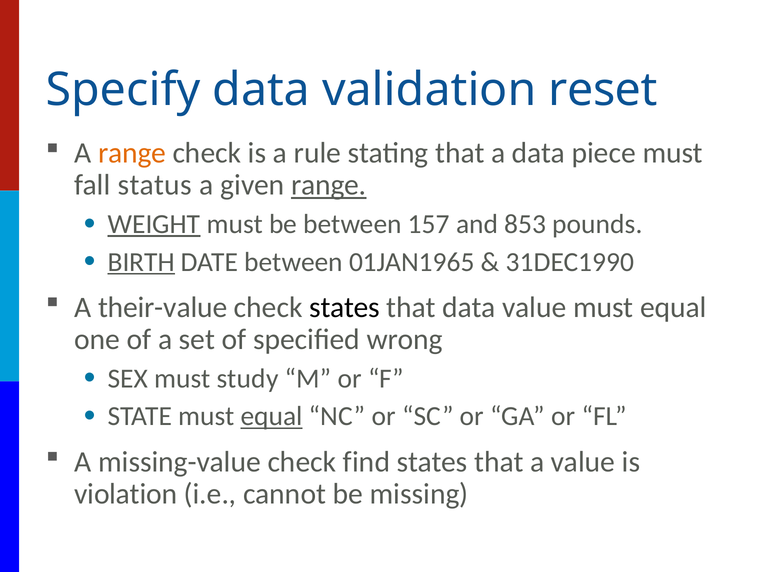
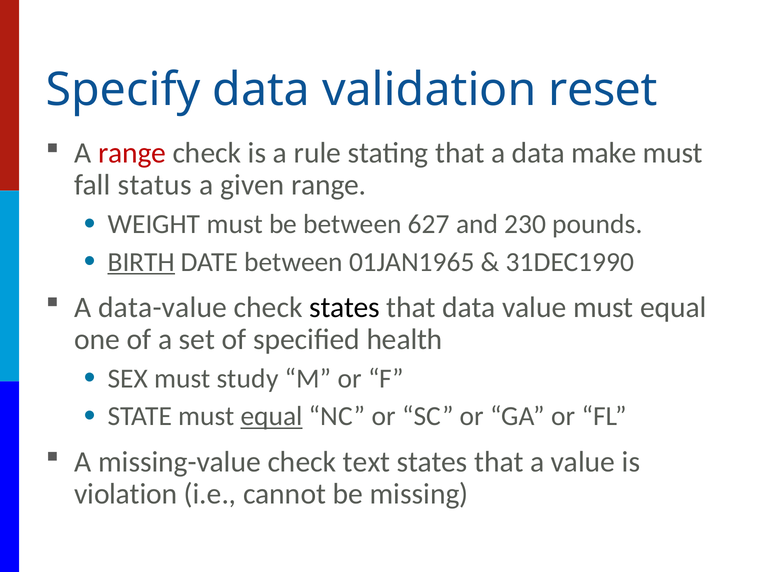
range colour: orange -> red (132, 153)
piece: piece -> make (604, 153)
range underline: present -> none (329, 185)
WEIGHT underline: present -> none (154, 224)
157: 157 -> 627 (429, 224)
853: 853 -> 230 (525, 224)
their-value: their-value -> data-value (163, 307)
wrong: wrong -> health (405, 339)
find: find -> text (367, 461)
